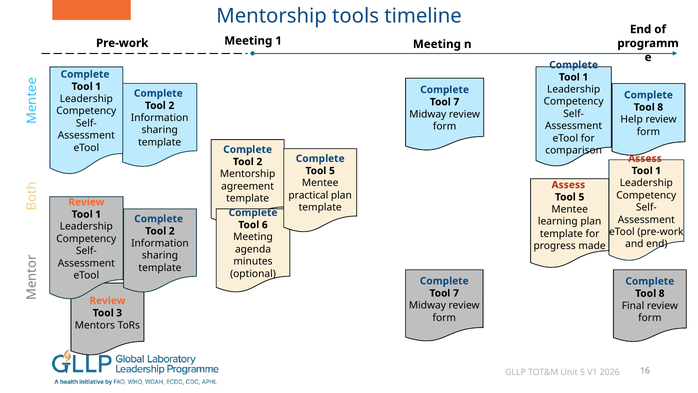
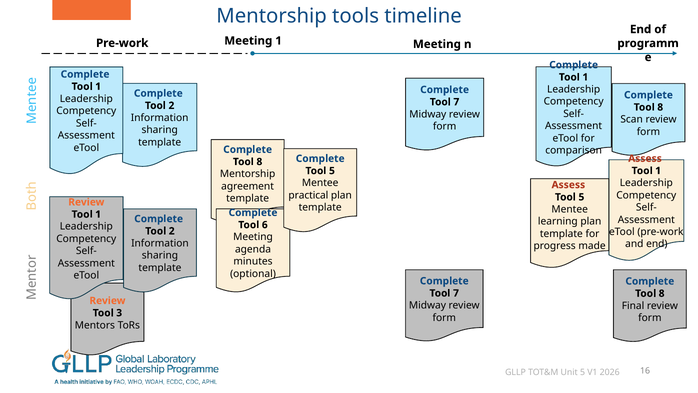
Help: Help -> Scan (632, 119)
2: 2 -> 8 (259, 162)
